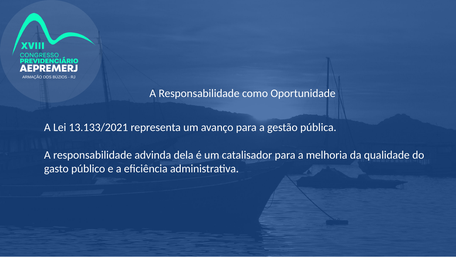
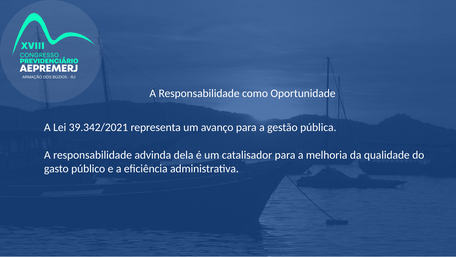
13.133/2021: 13.133/2021 -> 39.342/2021 (98, 127)
